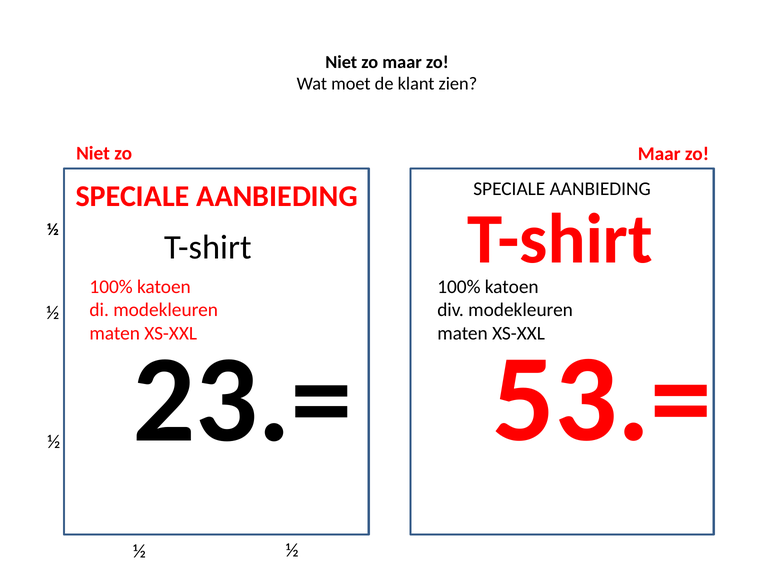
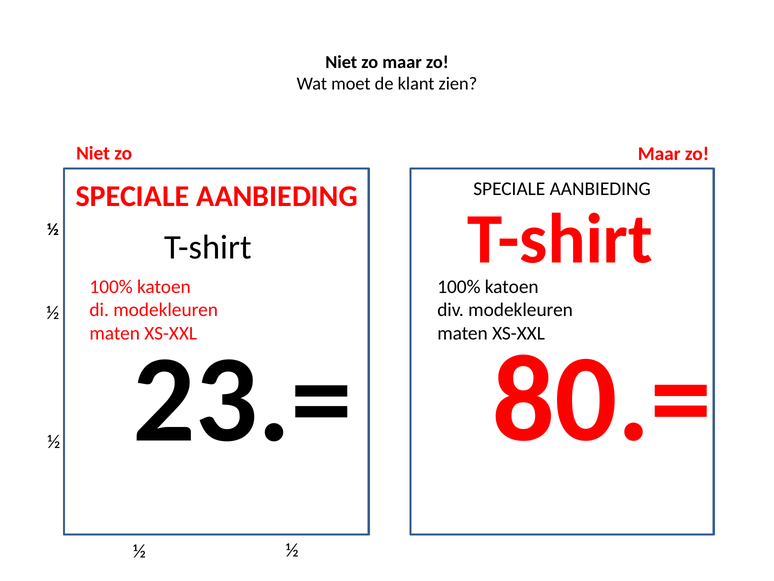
53.=: 53.= -> 80.= (602, 399)
